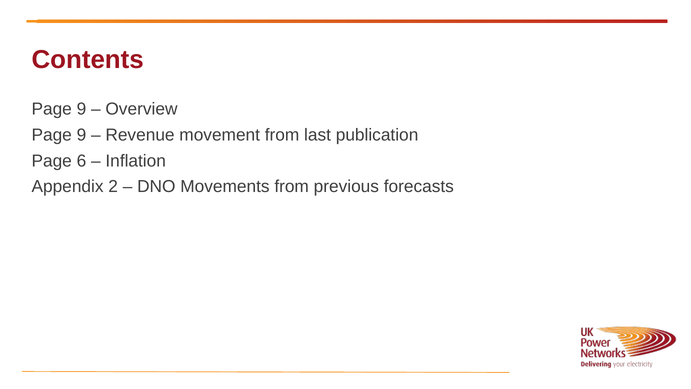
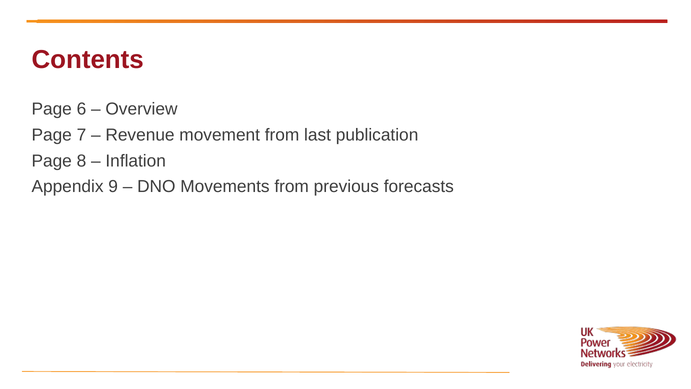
9: 9 -> 6 (81, 109)
9: 9 -> 7 (81, 135)
6: 6 -> 8 (81, 161)
2: 2 -> 9 (113, 187)
